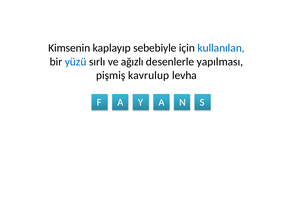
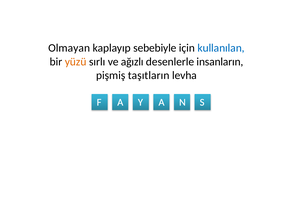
Kimsenin: Kimsenin -> Olmayan (69, 48)
yüzü colour: blue -> orange (76, 62)
yapılması: yapılması -> insanların (220, 62)
kavrulup: kavrulup -> taşıtların (149, 75)
